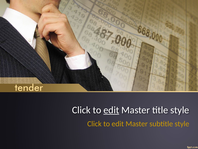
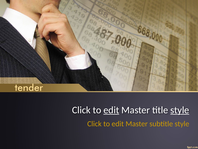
style underline: none -> present (180, 110)
